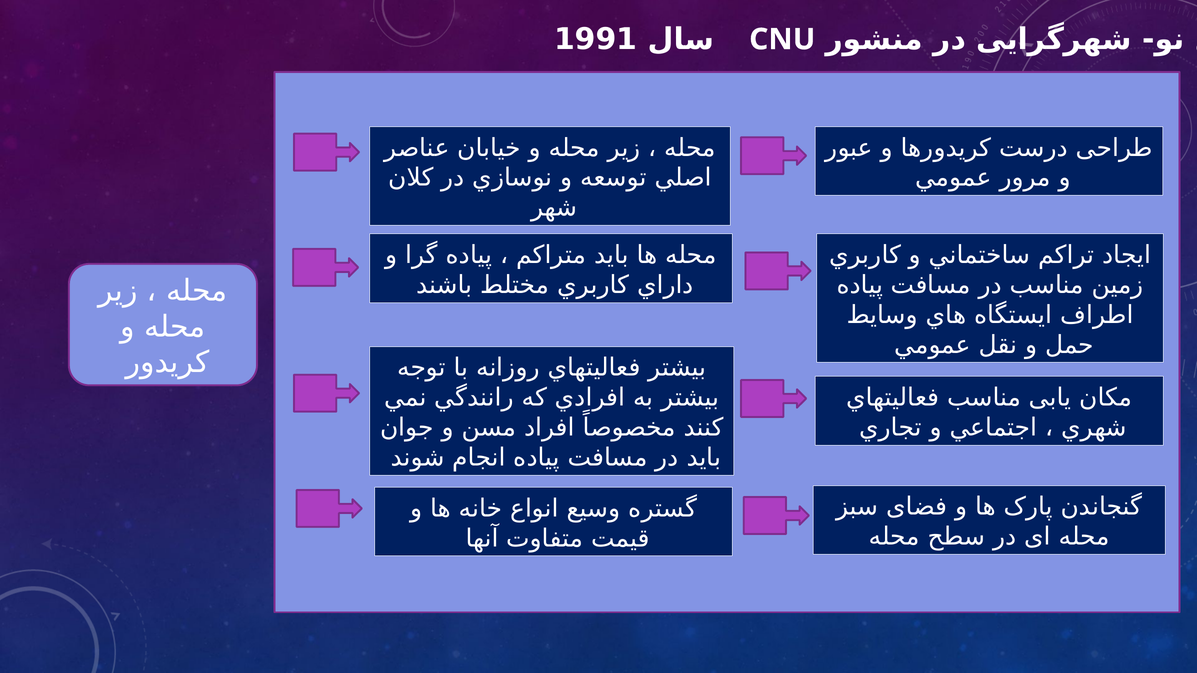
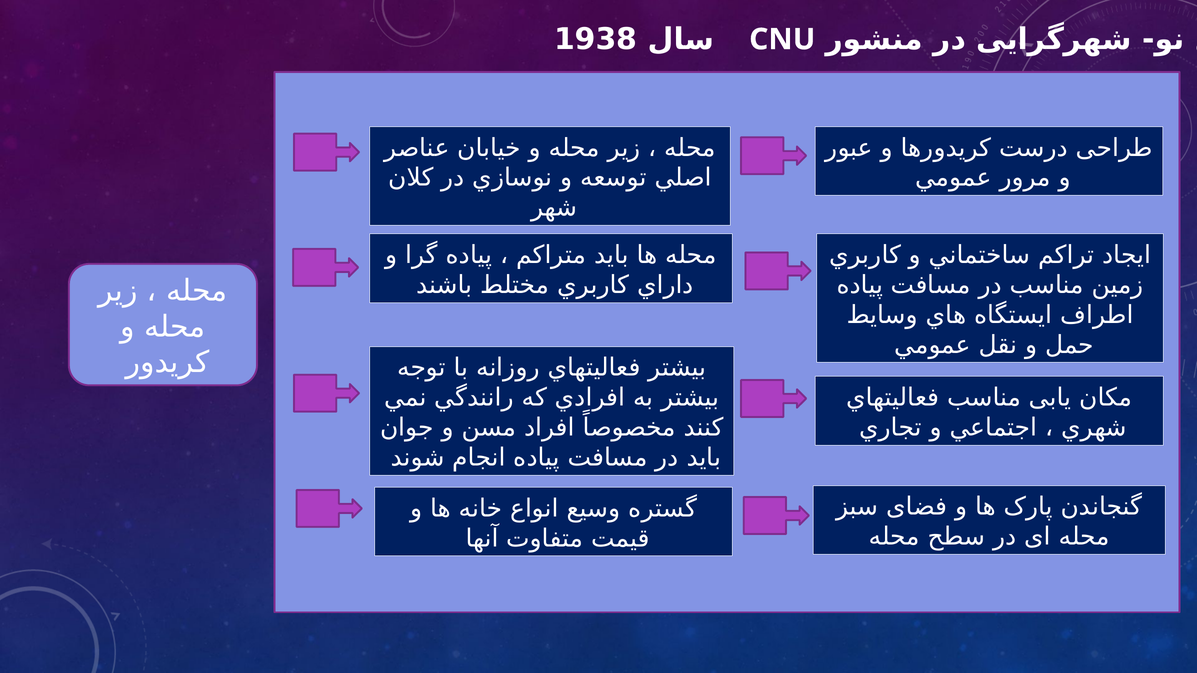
1991: 1991 -> 1938 (596, 39)
